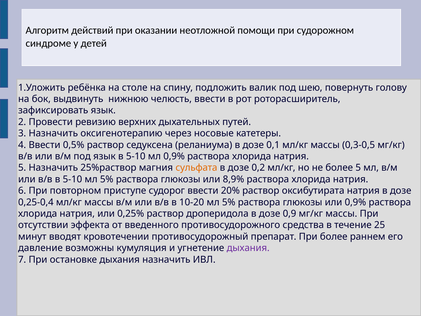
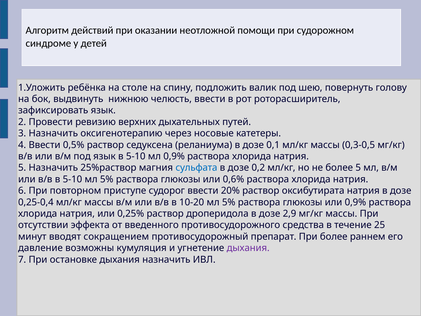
сульфата colour: orange -> blue (196, 168)
8,9%: 8,9% -> 0,6% (233, 179)
0,9: 0,9 -> 2,9 (290, 214)
кровотечении: кровотечении -> сокращением (116, 236)
